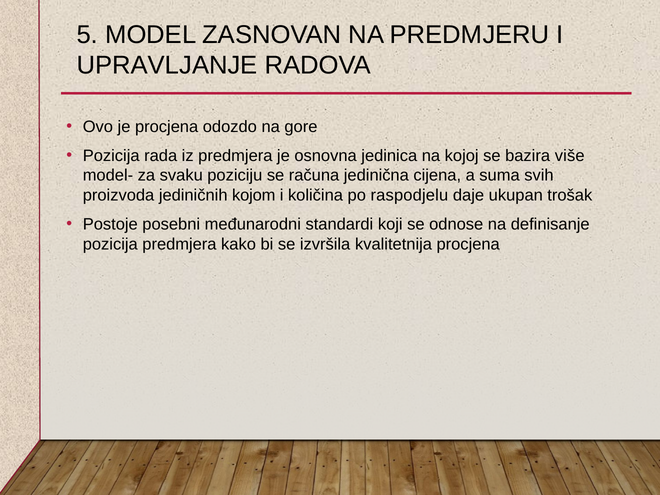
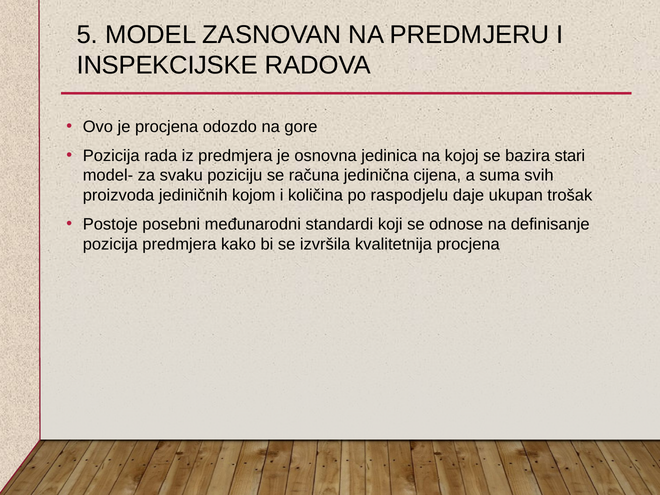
UPRAVLJANJE: UPRAVLJANJE -> INSPEKCIJSKE (167, 65)
više: više -> stari (570, 156)
